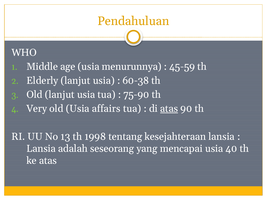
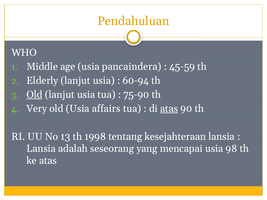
menurunnya: menurunnya -> pancaindera (132, 67)
60-38: 60-38 -> 60-94 (136, 81)
Old underline: none -> present (34, 95)
40: 40 -> 98 (231, 149)
